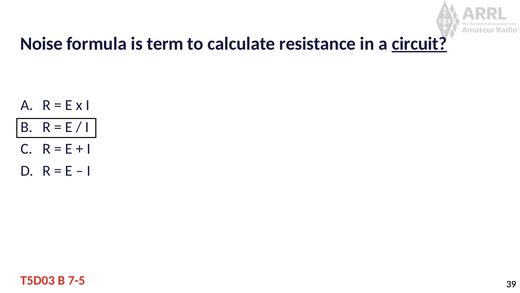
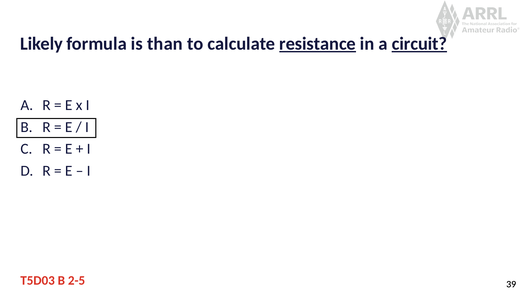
Noise: Noise -> Likely (41, 44)
term: term -> than (165, 44)
resistance underline: none -> present (318, 44)
7-5: 7-5 -> 2-5 (77, 280)
